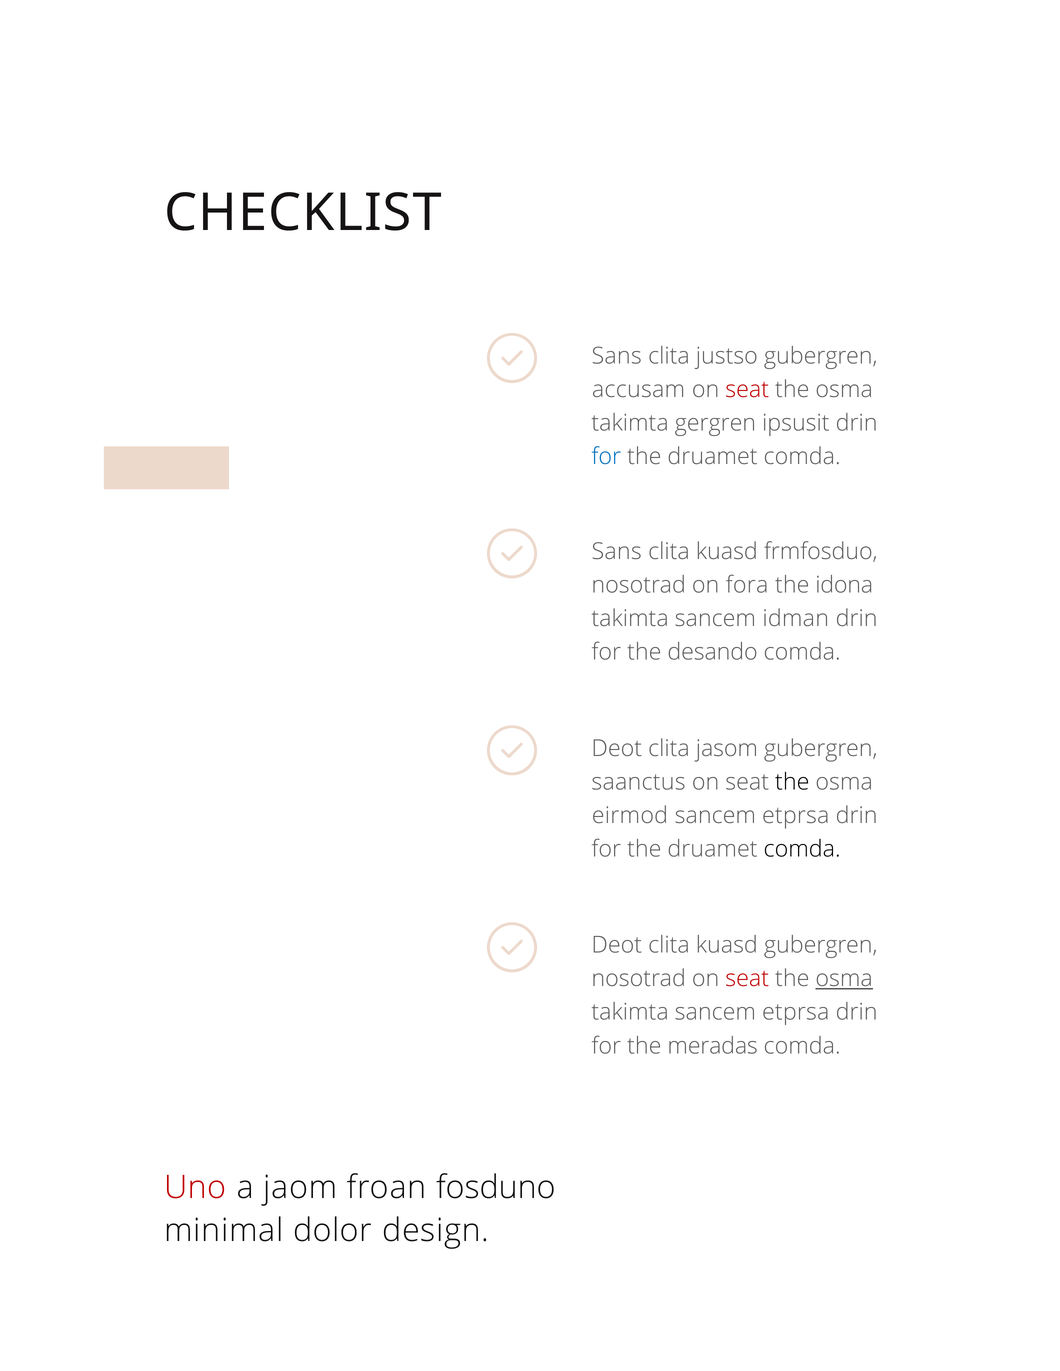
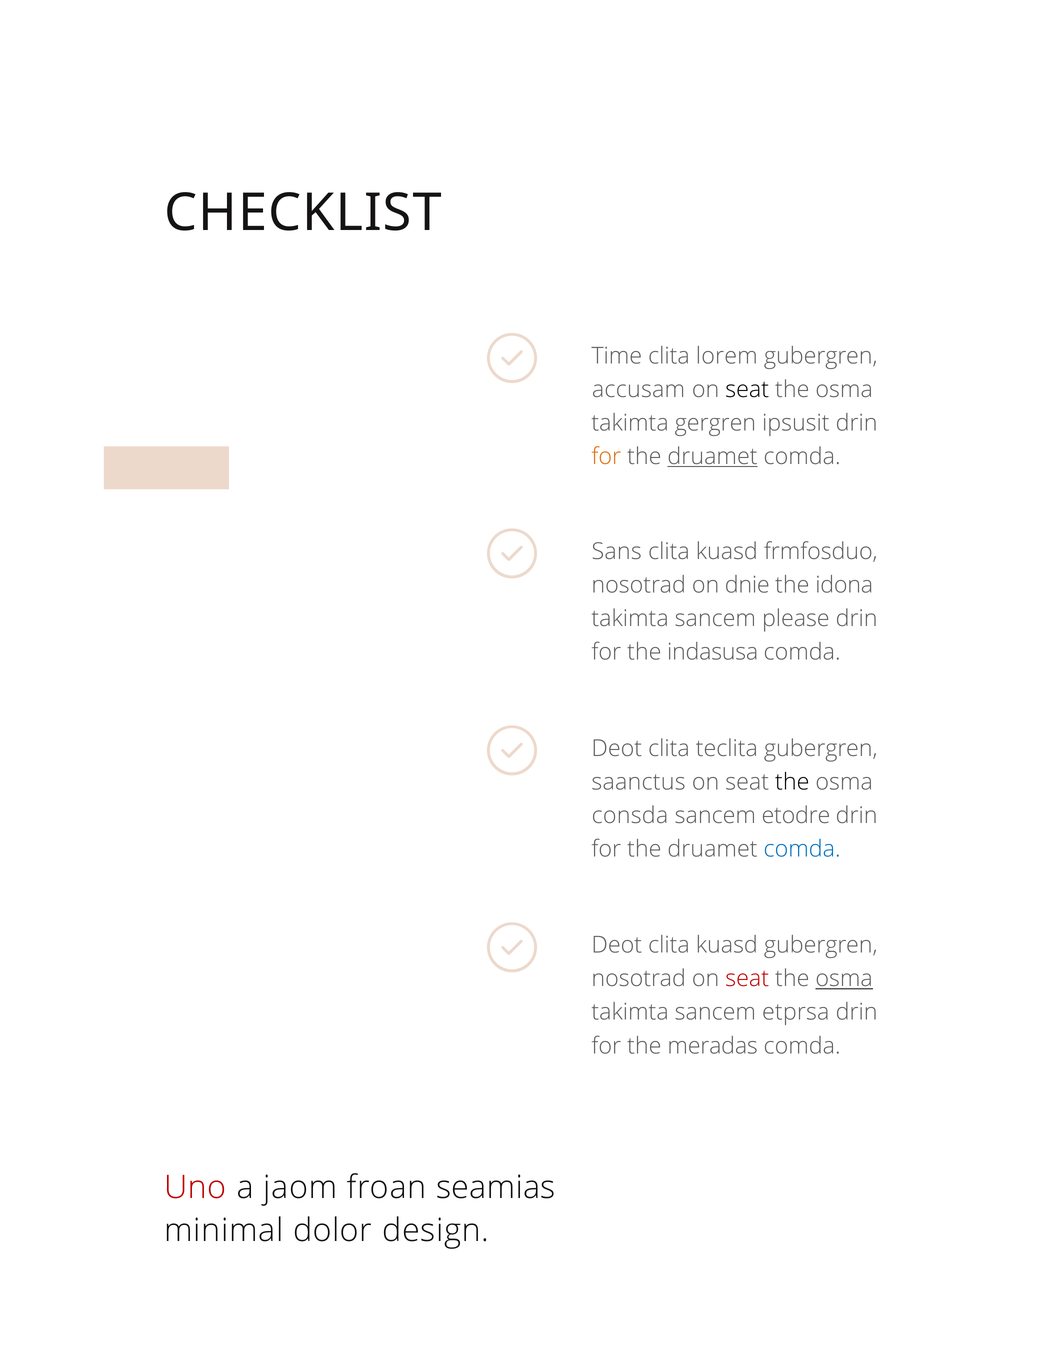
Sans: Sans -> Time (617, 356)
justso: justso -> lorem (727, 356)
seat colour: red -> black (747, 390)
for colour: blue -> orange (606, 457)
druamet underline: none -> present (713, 457)
fora: fora -> dnie (747, 585)
idman: idman -> please (796, 619)
desando: desando -> indasusa (713, 652)
jasom: jasom -> teclita (727, 749)
eirmod: eirmod -> consda (630, 816)
etprsa: etprsa -> etodre (796, 816)
comda colour: black -> blue (802, 849)
fosduno: fosduno -> seamias (496, 1188)
